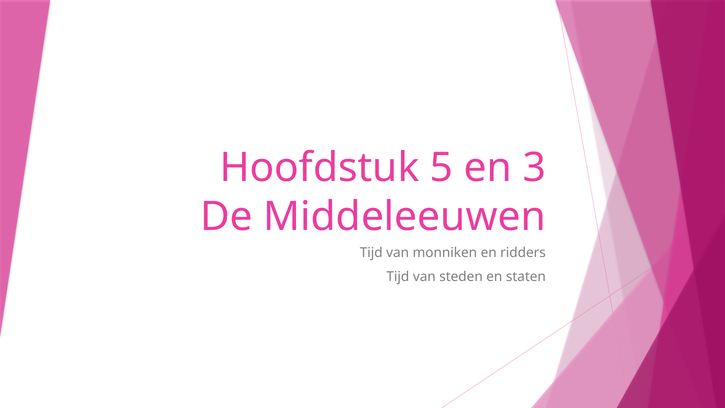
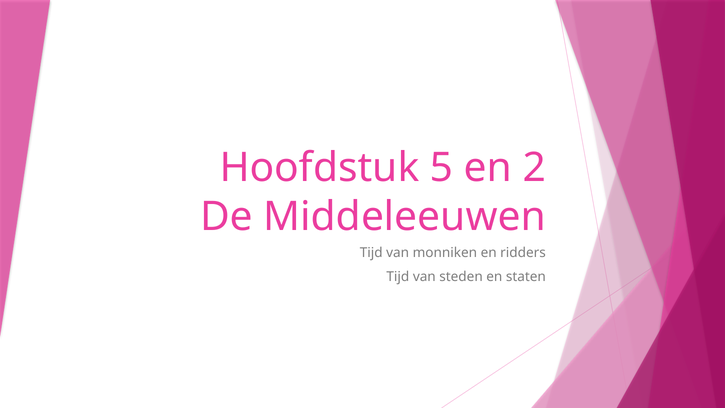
3: 3 -> 2 (534, 168)
